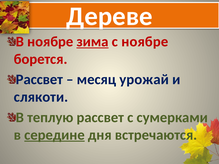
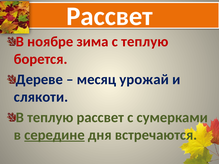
Дереве: Дереве -> Рассвет (110, 16)
зима underline: present -> none (93, 42)
с ноябре: ноябре -> теплую (145, 42)
Рассвет: Рассвет -> Дереве (39, 80)
